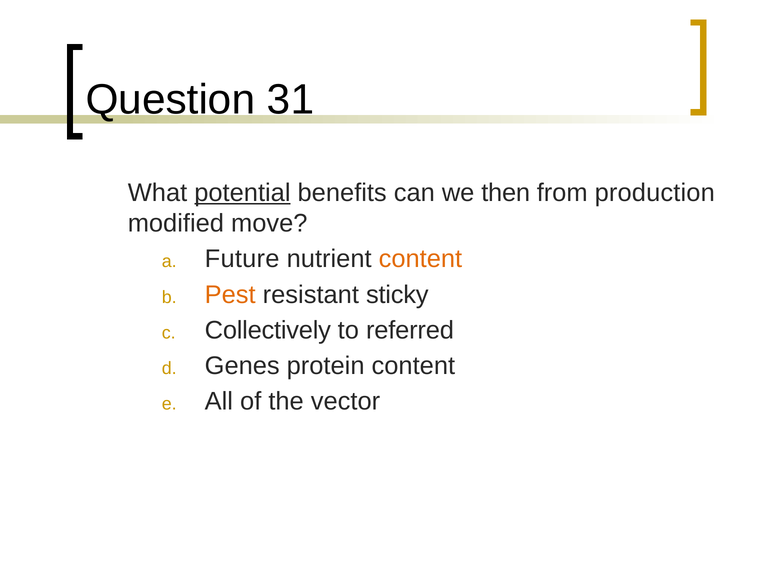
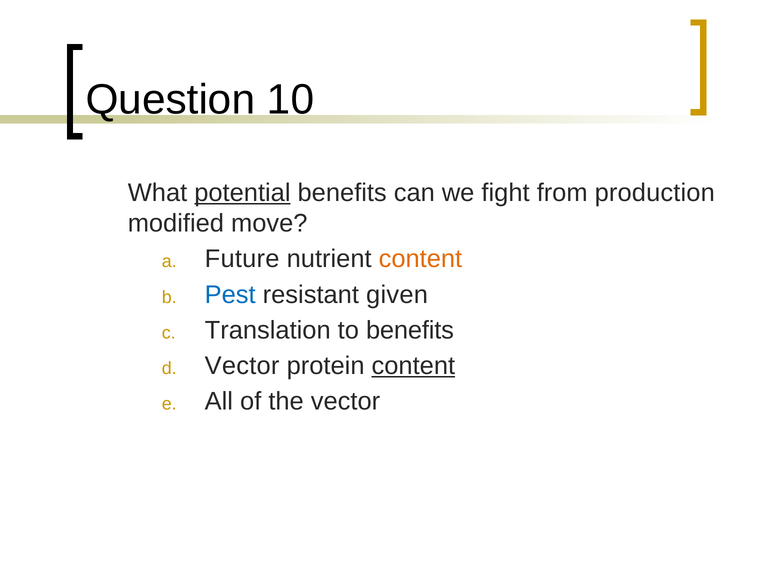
31: 31 -> 10 (291, 100)
then: then -> fight (506, 193)
Pest colour: orange -> blue (230, 295)
sticky: sticky -> given (397, 295)
Collectively: Collectively -> Translation (268, 330)
to referred: referred -> benefits (410, 330)
Genes: Genes -> Vector (242, 366)
content underline: none -> present (413, 366)
